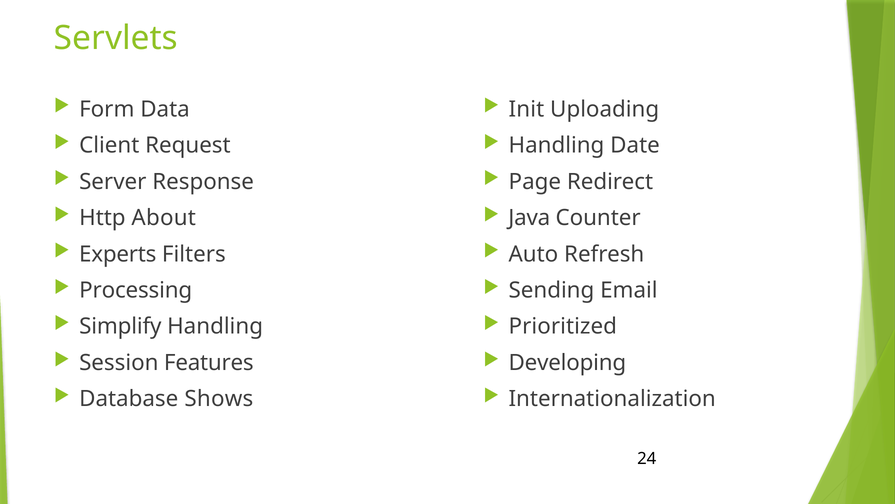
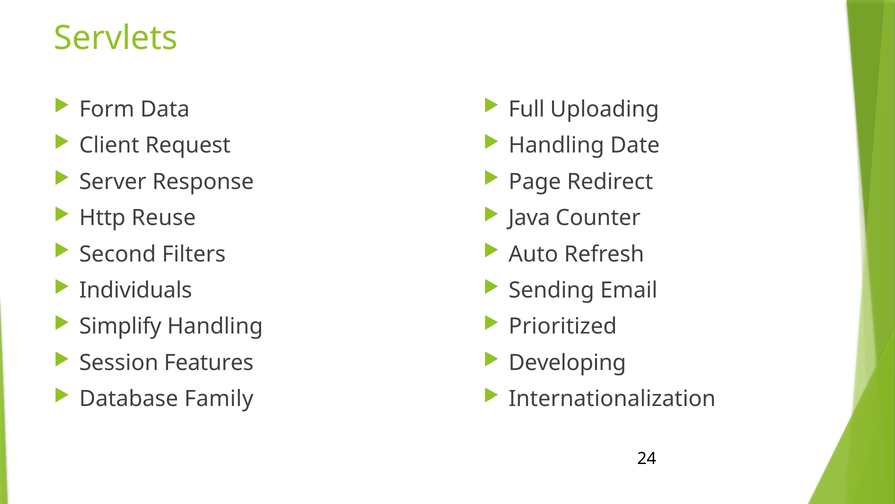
Init: Init -> Full (527, 109)
About: About -> Reuse (164, 218)
Experts: Experts -> Second (118, 254)
Processing: Processing -> Individuals (136, 290)
Shows: Shows -> Family (219, 399)
